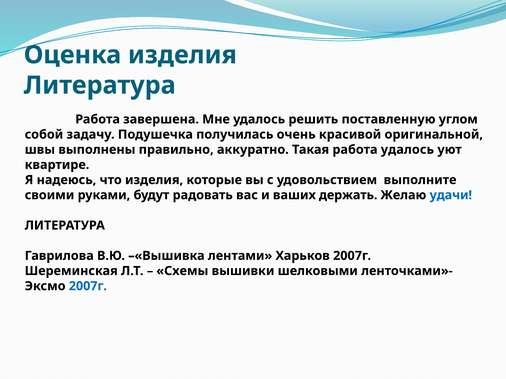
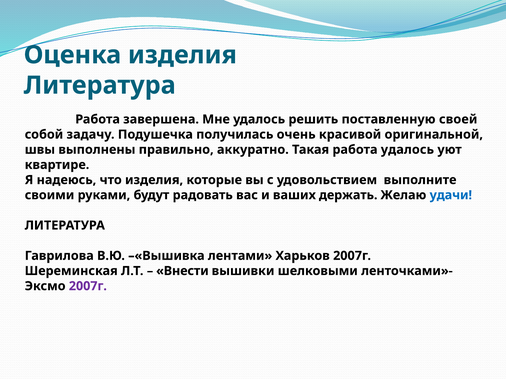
углом: углом -> своей (458, 119)
Схемы: Схемы -> Внести (182, 271)
2007г colour: blue -> purple (88, 286)
